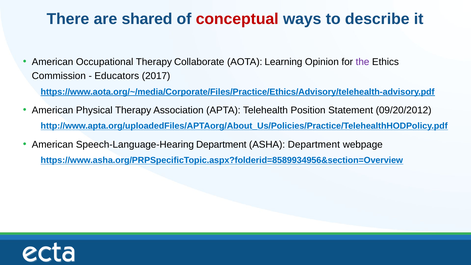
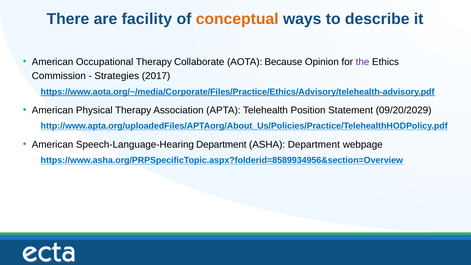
shared: shared -> facility (147, 19)
conceptual colour: red -> orange (237, 19)
Learning: Learning -> Because (283, 62)
Educators: Educators -> Strategies (117, 76)
09/20/2012: 09/20/2012 -> 09/20/2029 (404, 110)
